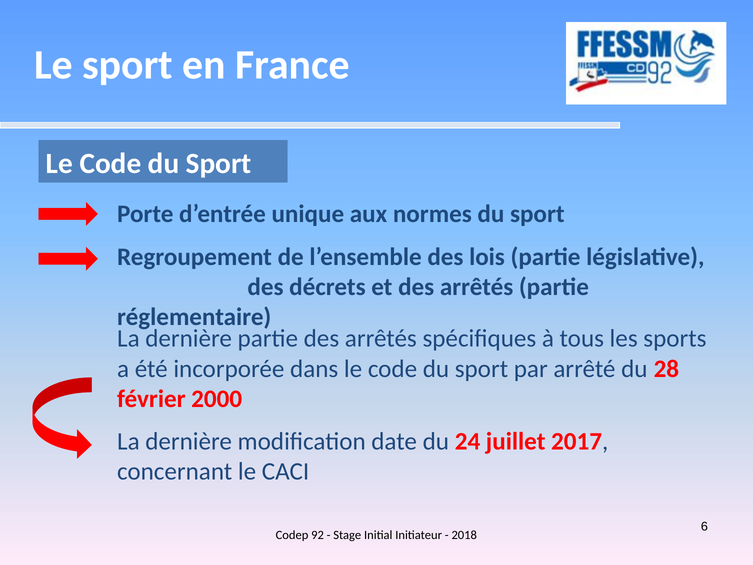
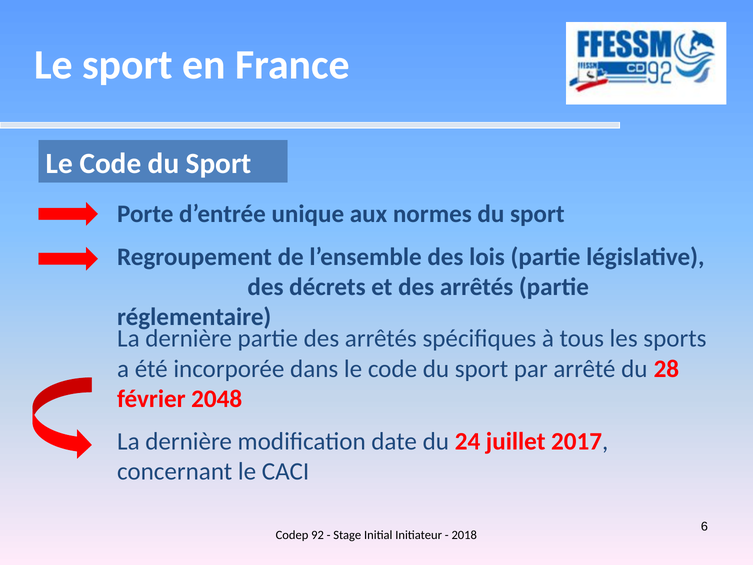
2000: 2000 -> 2048 (217, 399)
